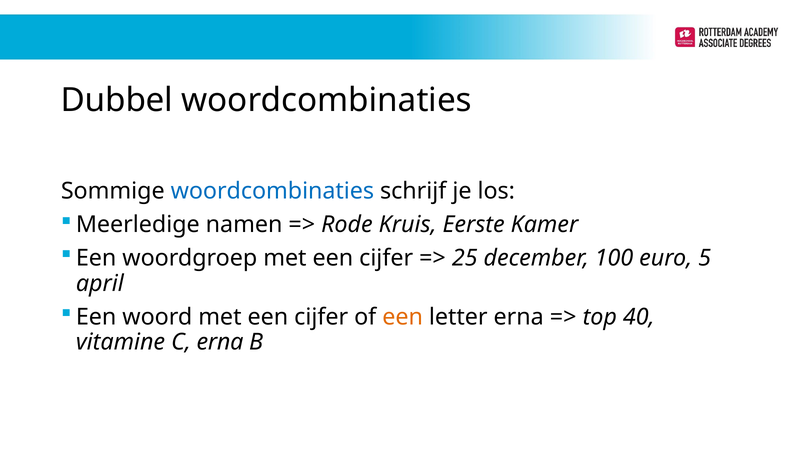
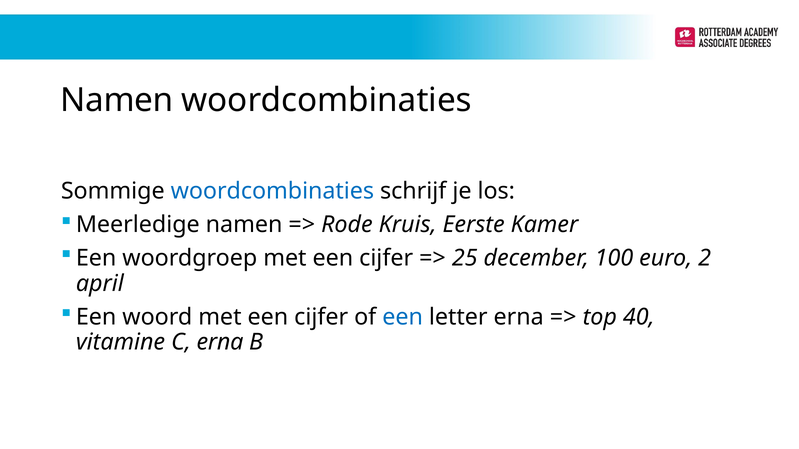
Dubbel: Dubbel -> Namen (117, 101)
5: 5 -> 2 (705, 258)
een colour: orange -> blue (403, 317)
